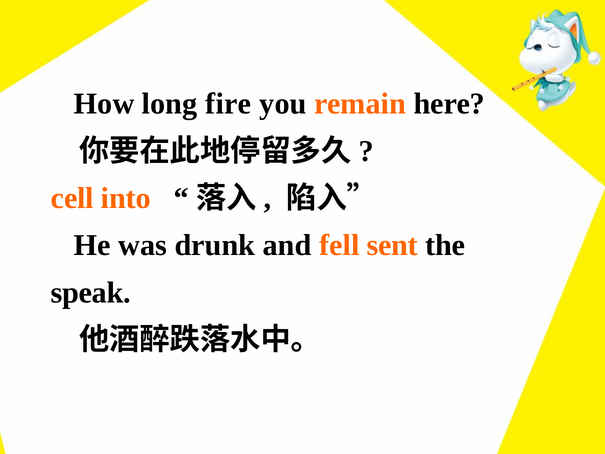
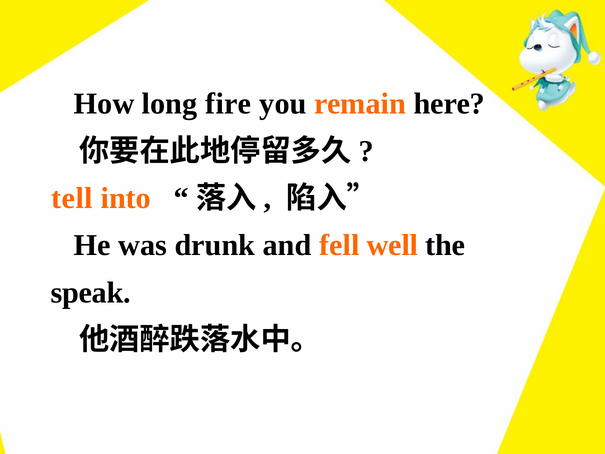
cell: cell -> tell (72, 198)
sent: sent -> well (392, 245)
